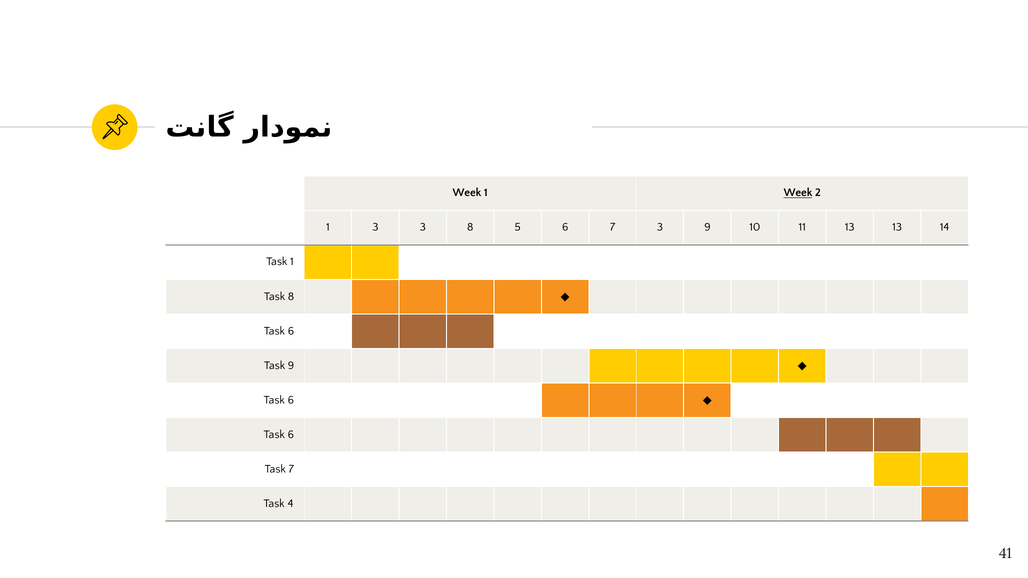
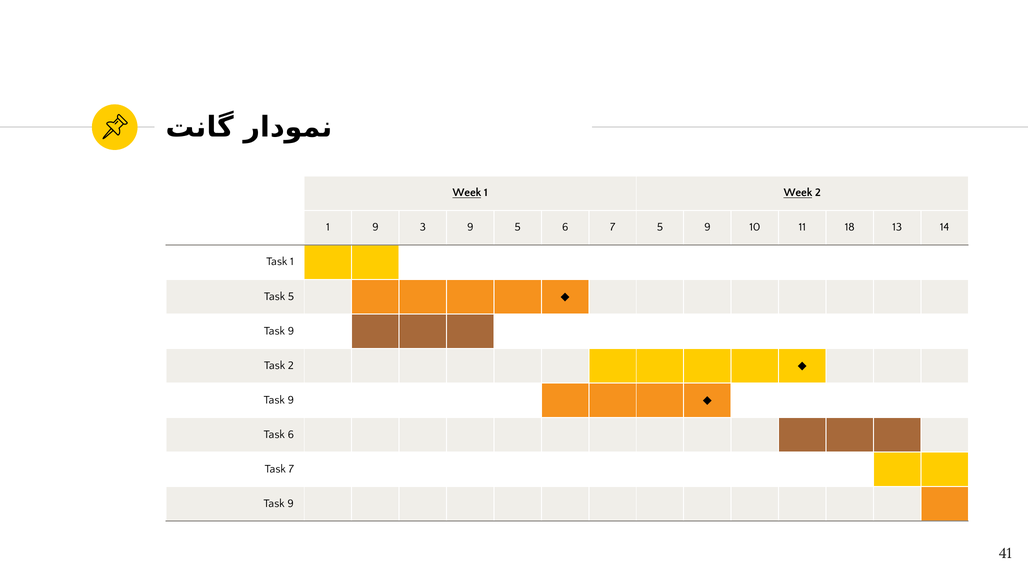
Week underline: none -> present (467, 193)
1 3: 3 -> 9 (375, 227)
3 8: 8 -> 9 (470, 227)
7 3: 3 -> 5 (660, 227)
11 13: 13 -> 18 (850, 227)
Task 8: 8 -> 5 (291, 296)
6: 6 -> 9 (291, 331)
Task 9: 9 -> 2 (291, 365)
6: 6 -> 9 (291, 400)
4: 4 -> 9 (291, 504)
